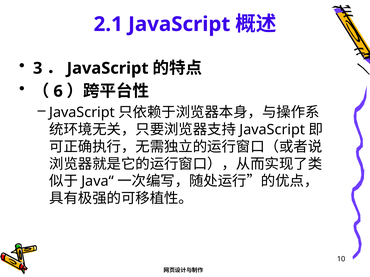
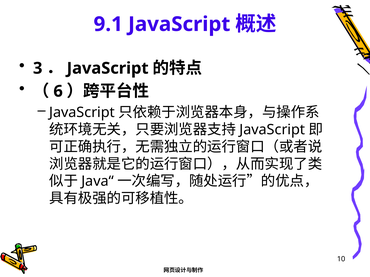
2.1: 2.1 -> 9.1 (108, 24)
